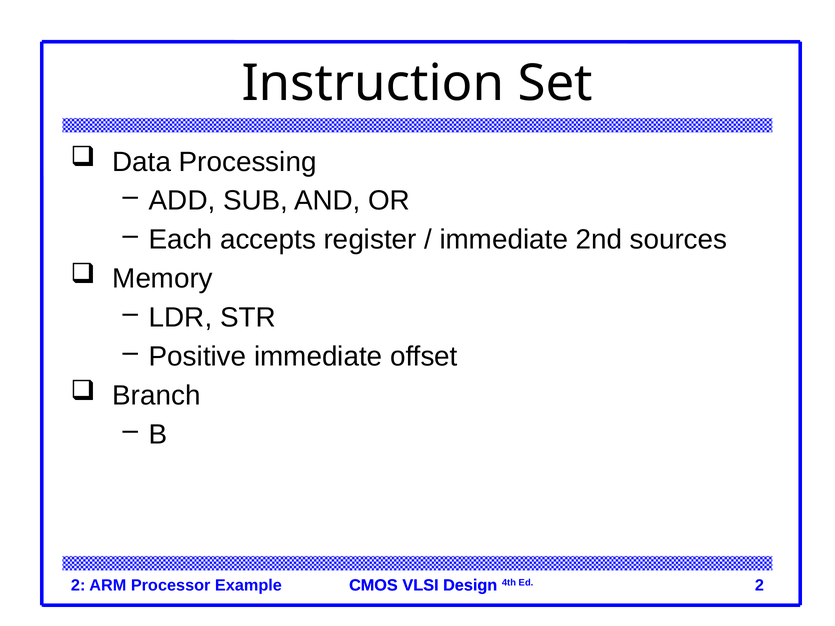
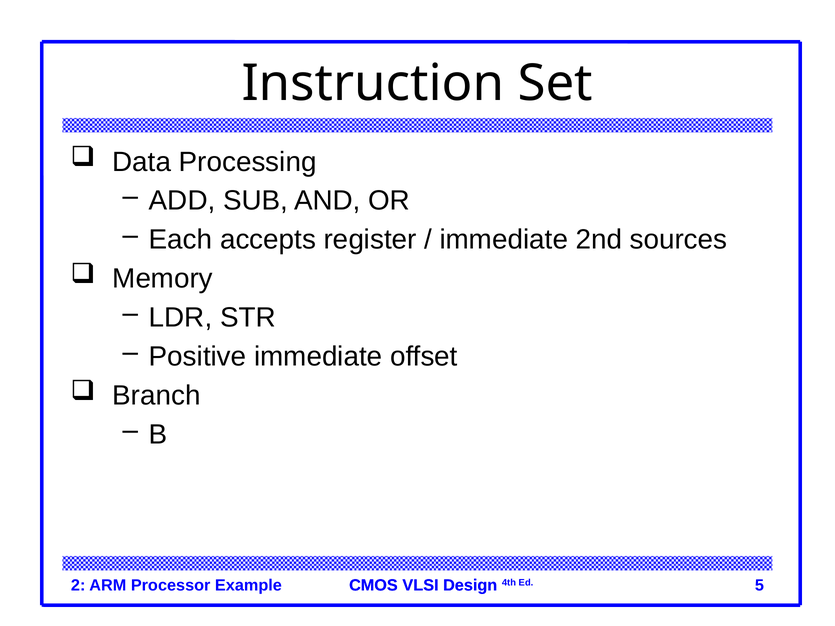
Example 2: 2 -> 5 (759, 586)
